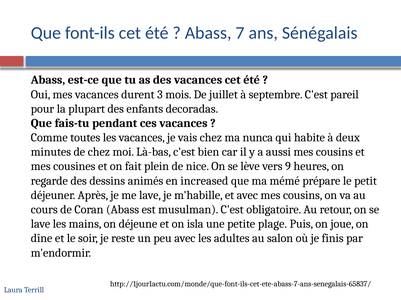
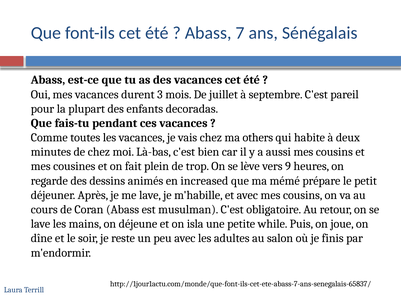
nunca: nunca -> others (258, 138)
nice: nice -> trop (197, 167)
plage: plage -> while (273, 225)
